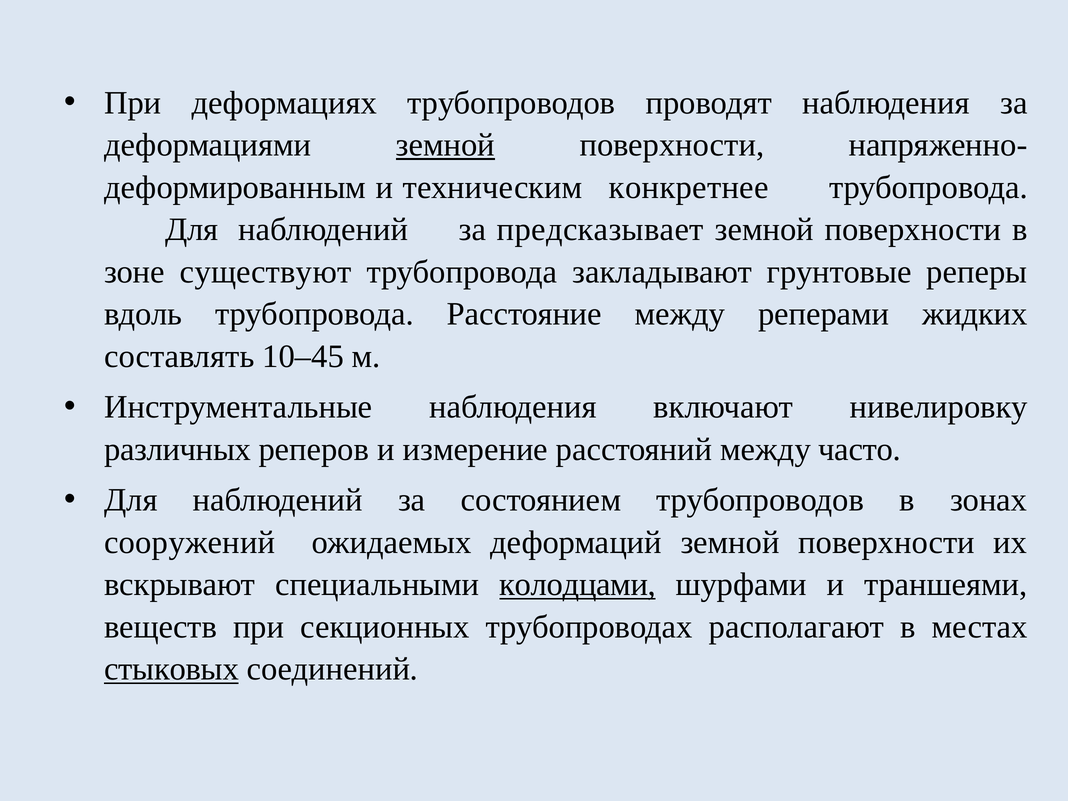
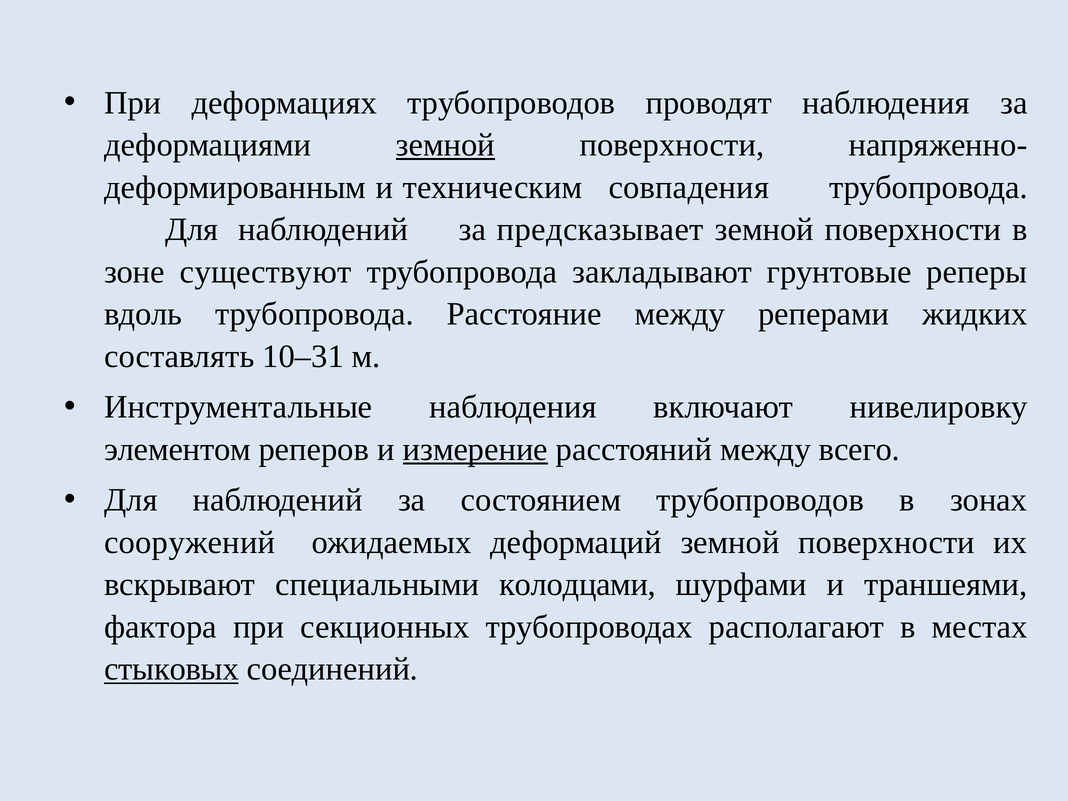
конкретнее: конкретнее -> совпадения (689, 187)
10–45: 10–45 -> 10–31 (303, 356)
различных: различных -> элементом (178, 449)
измерение underline: none -> present (475, 449)
часто: часто -> всего (860, 449)
колодцами underline: present -> none (578, 585)
веществ: веществ -> фактора (160, 627)
